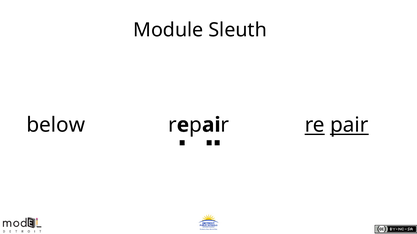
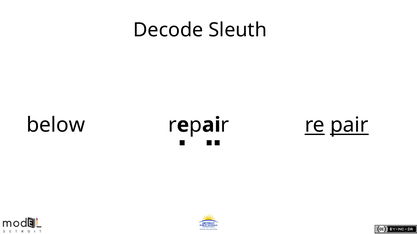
Module: Module -> Decode (168, 30)
